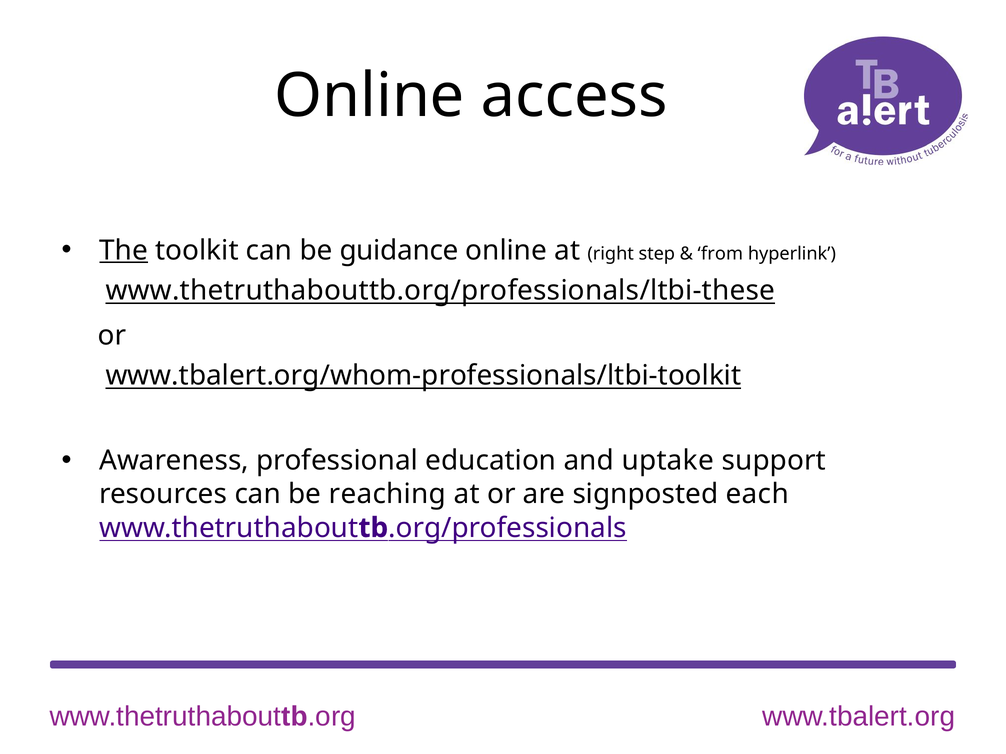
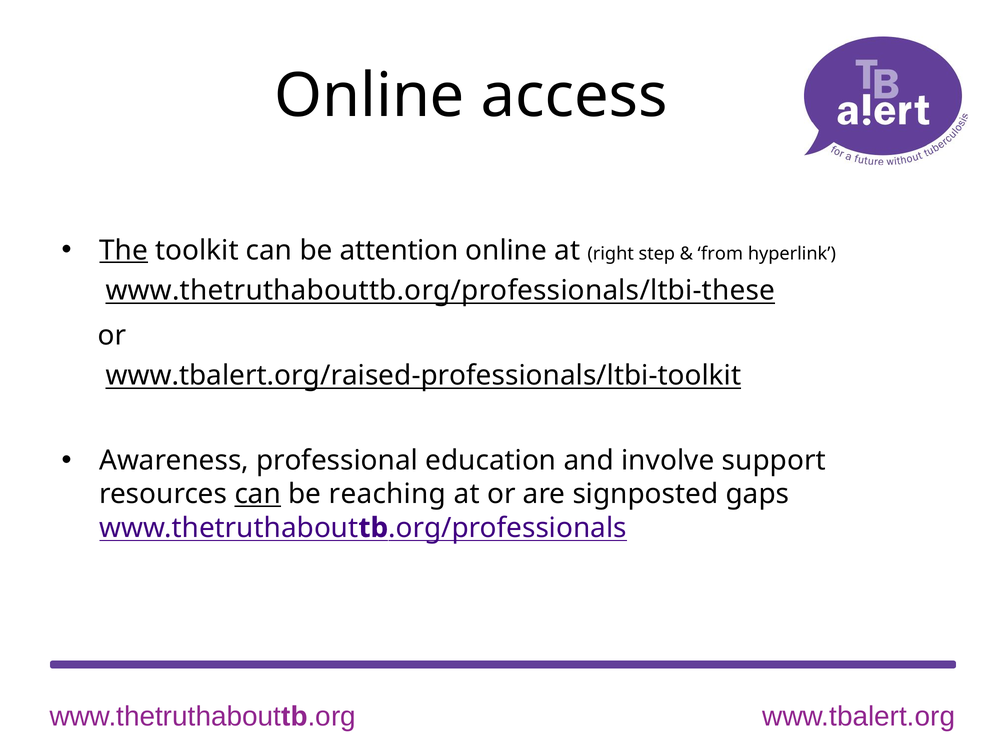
guidance: guidance -> attention (399, 251)
www.tbalert.org/whom-professionals/ltbi-toolkit: www.tbalert.org/whom-professionals/ltbi-toolkit -> www.tbalert.org/raised-professionals/ltbi-toolkit (423, 376)
uptake: uptake -> involve (668, 461)
can underline: none -> present (258, 495)
each: each -> gaps (757, 495)
